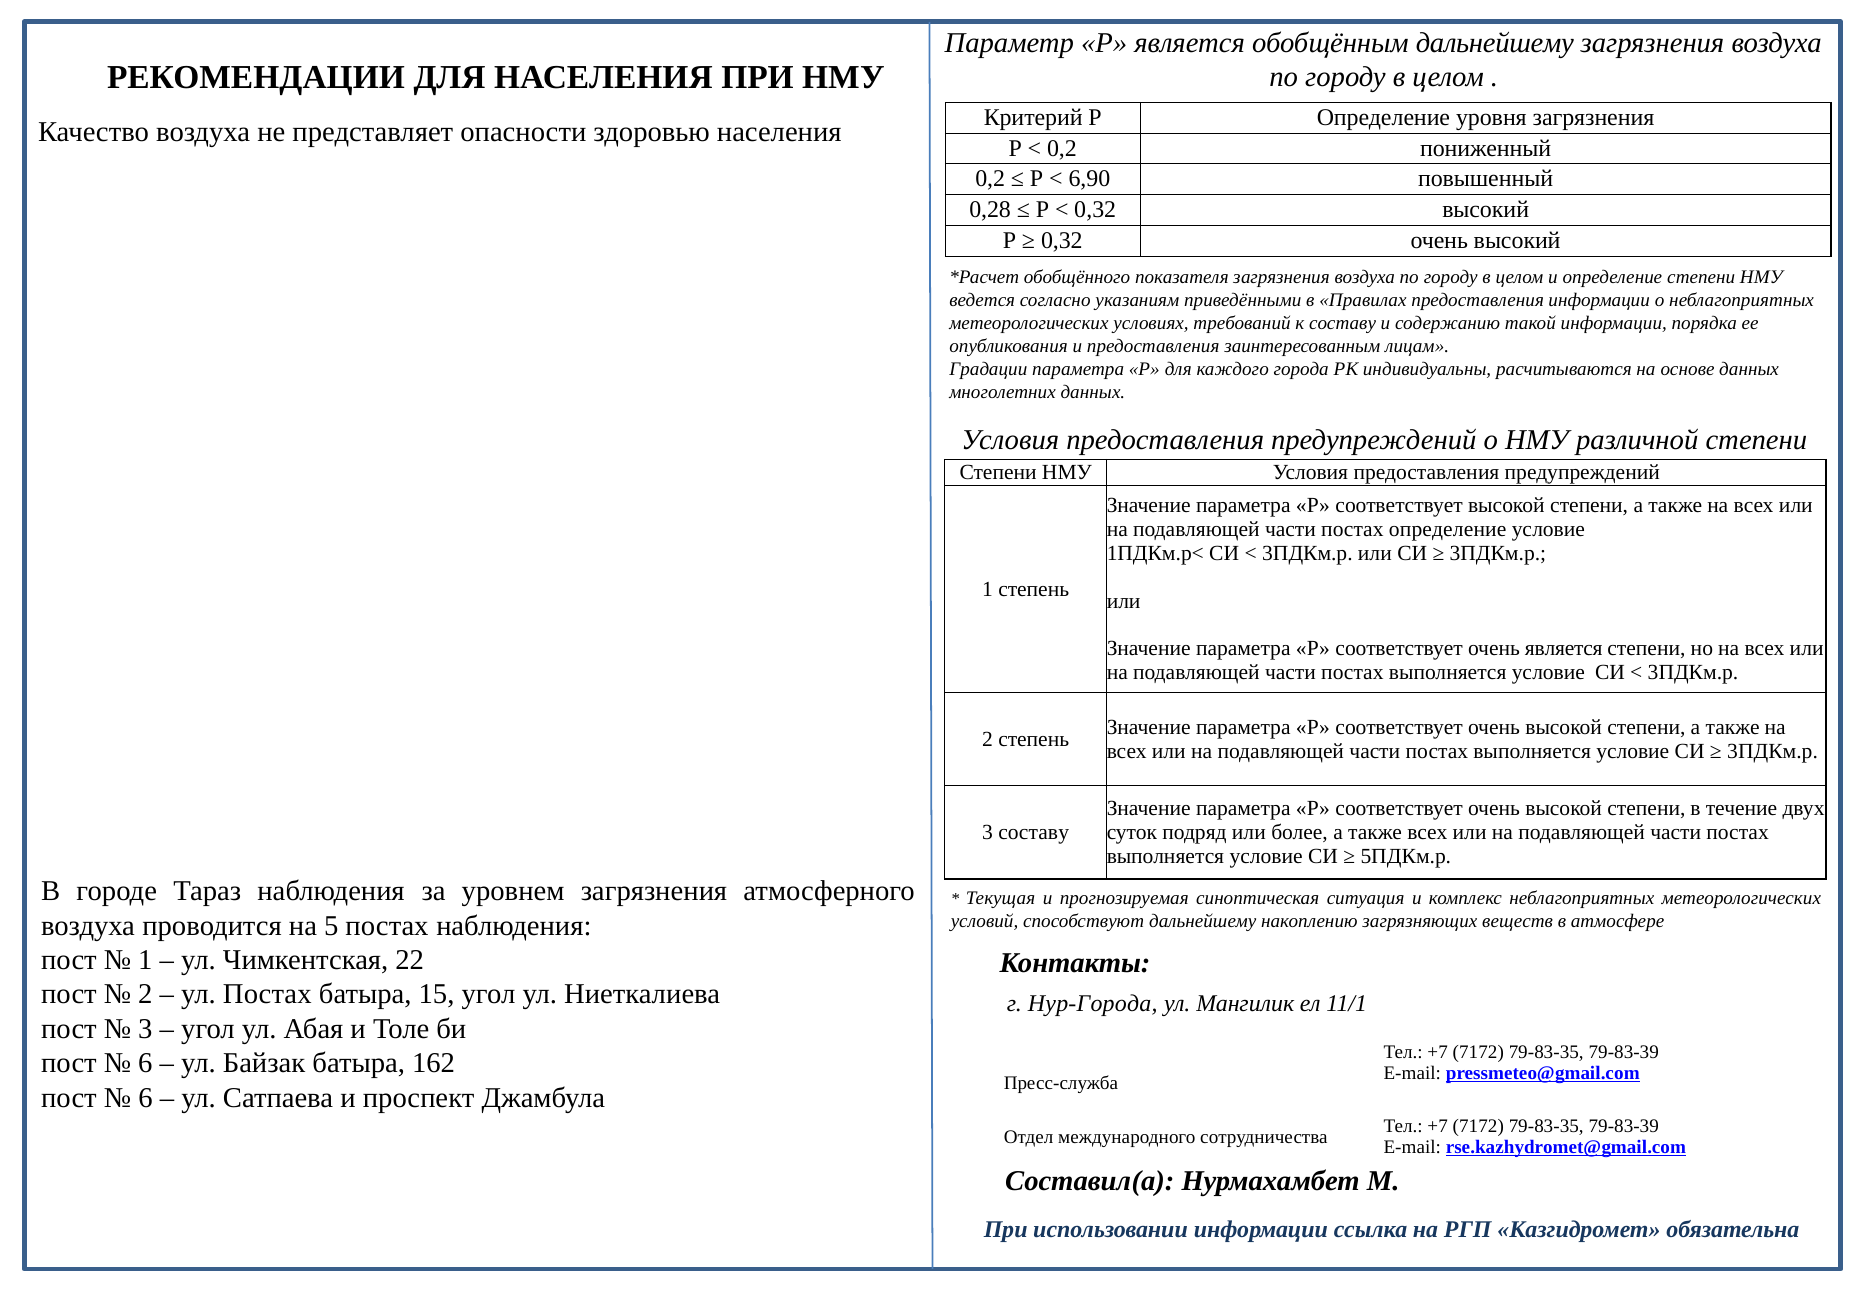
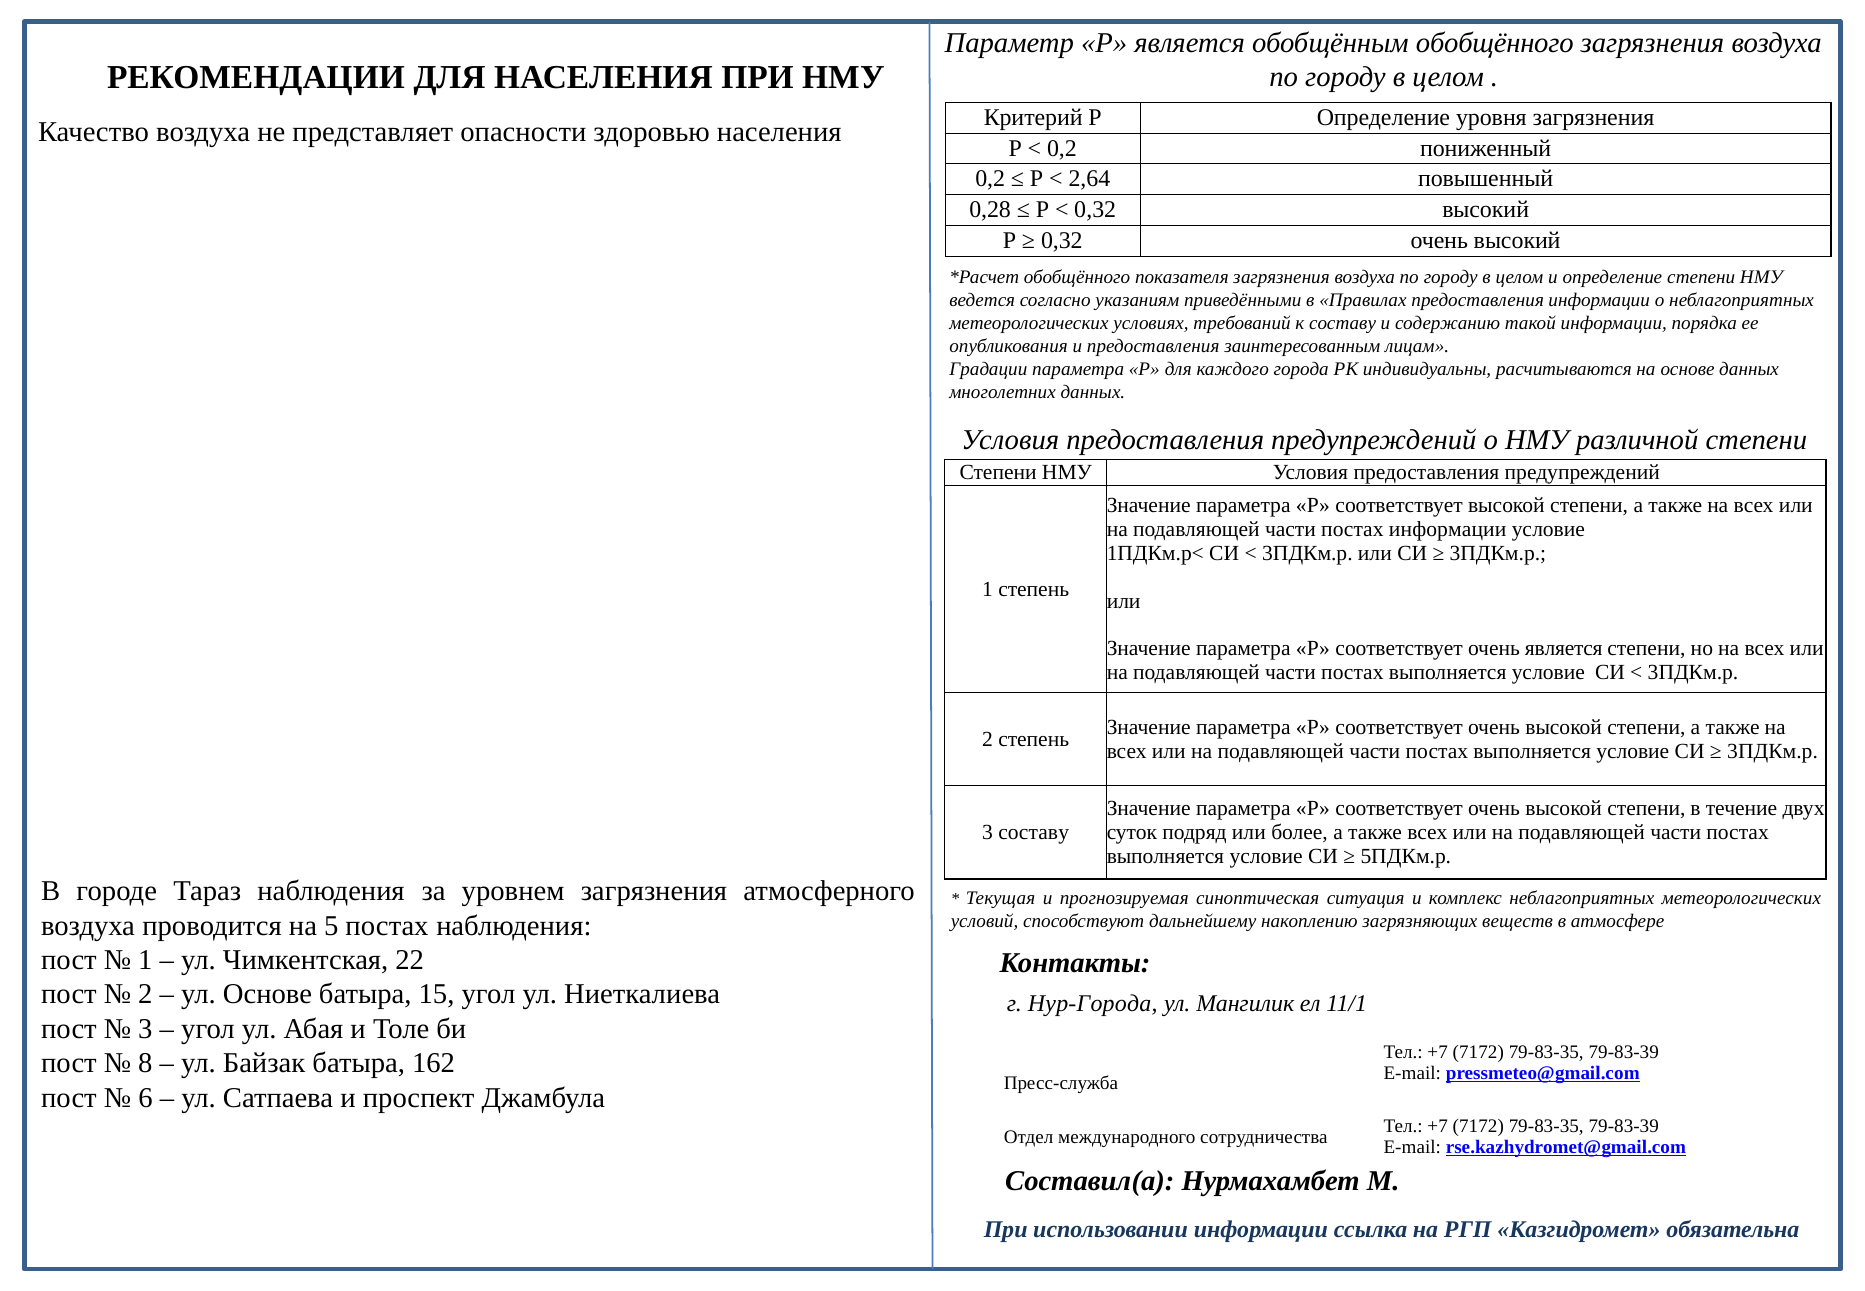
обобщённым дальнейшему: дальнейшему -> обобщённого (1495, 43)
6,90: 6,90 -> 2,64 (1089, 179)
постах определение: определение -> информации (1448, 529)
ул Постах: Постах -> Основе (267, 995)
6: 6 -> 8 (145, 1063)
